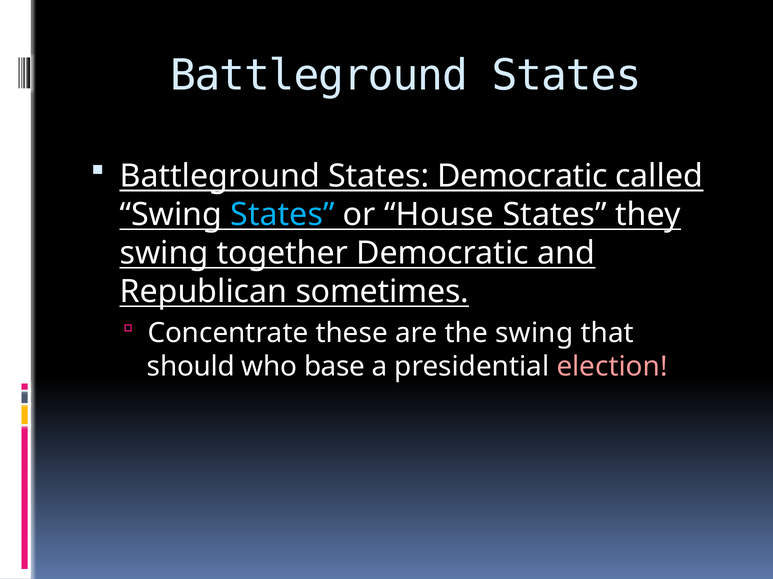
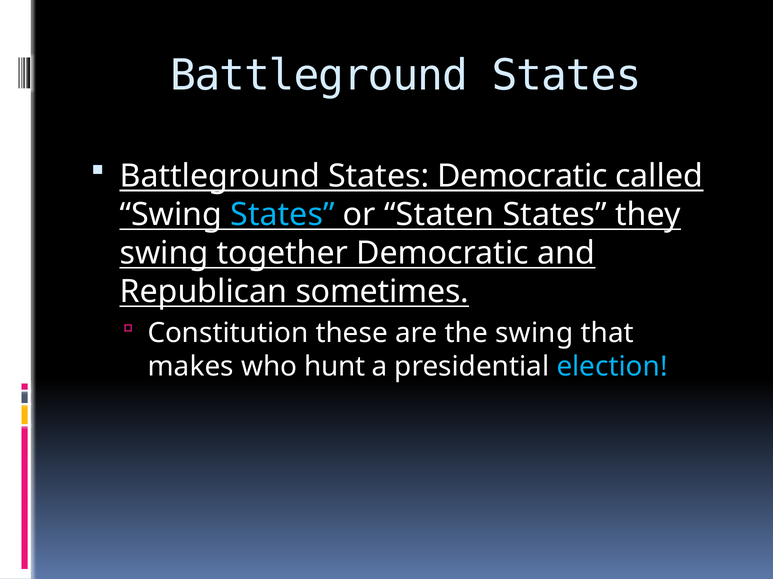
House: House -> Staten (439, 215)
Concentrate: Concentrate -> Constitution (228, 333)
should: should -> makes (191, 367)
base: base -> hunt (335, 367)
election colour: pink -> light blue (612, 367)
